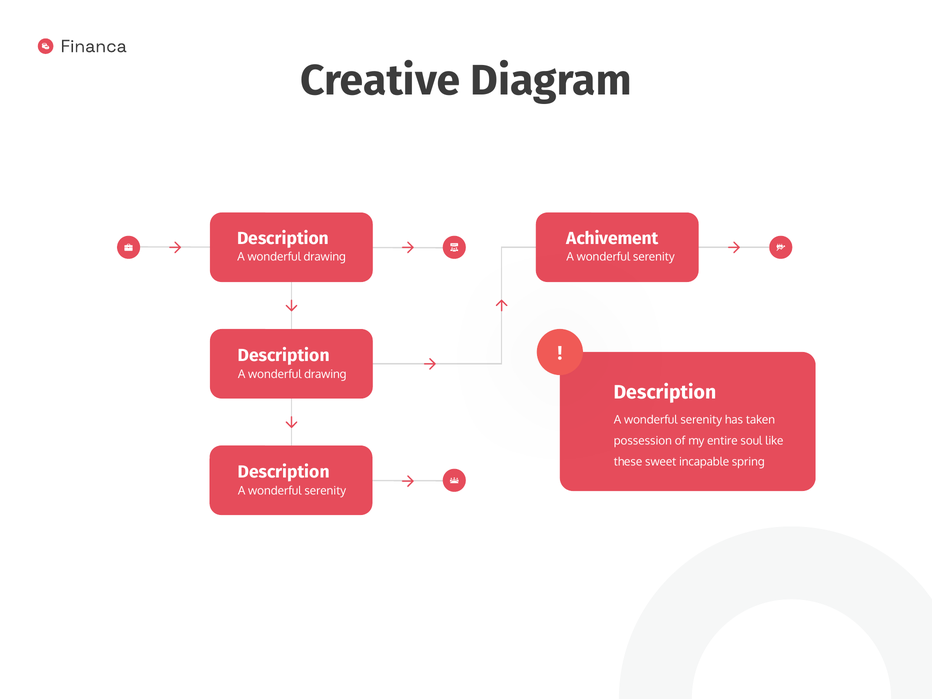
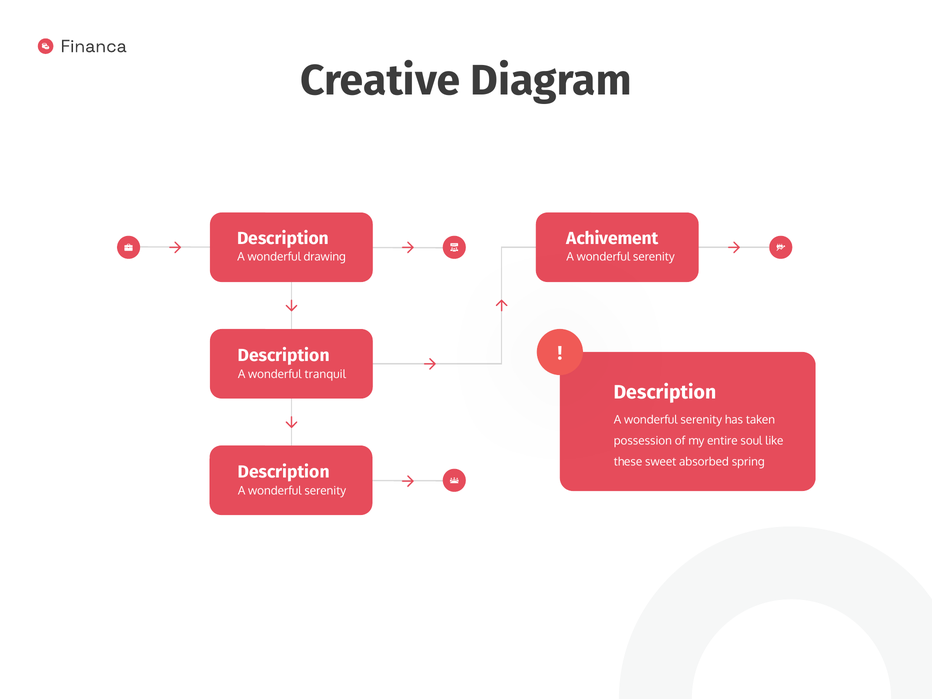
drawing: drawing -> tranquil (325, 374)
incapable: incapable -> absorbed (704, 462)
